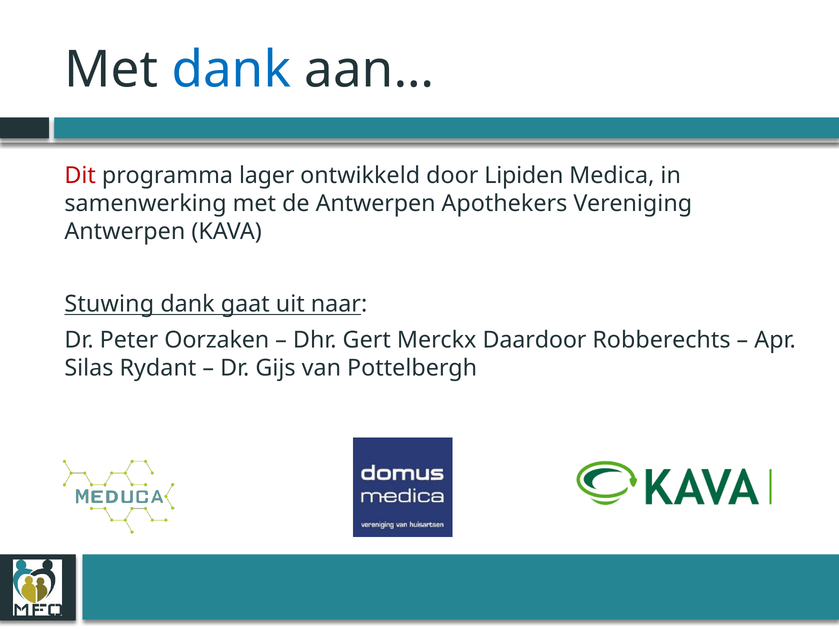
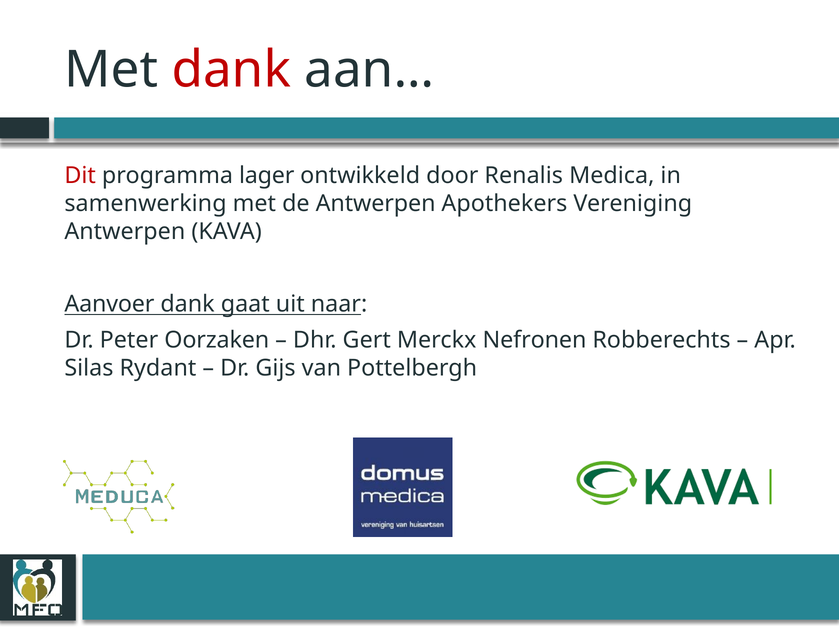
dank colour: blue -> red (231, 70)
Lipiden: Lipiden -> Renalis (524, 176)
Stuwing: Stuwing -> Aanvoer (109, 304)
Daardoor: Daardoor -> Nefronen (534, 340)
